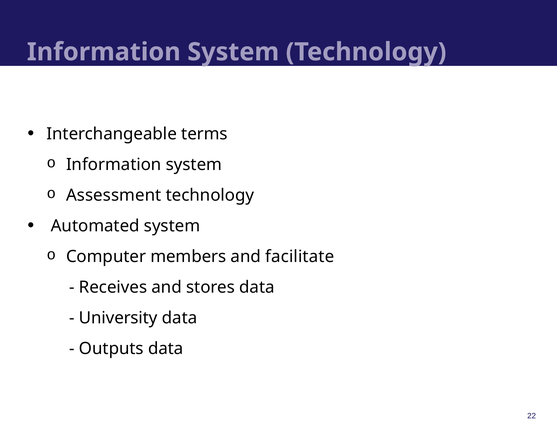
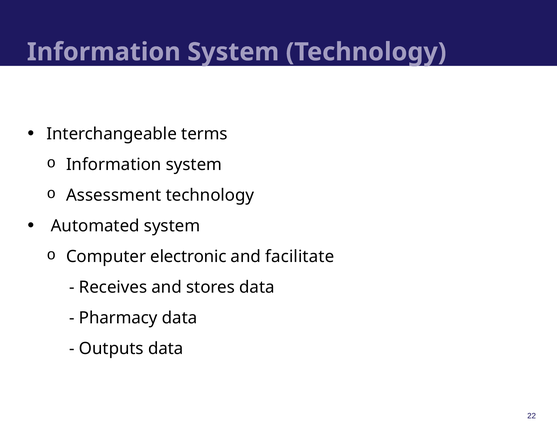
members: members -> electronic (188, 257)
University: University -> Pharmacy (118, 318)
